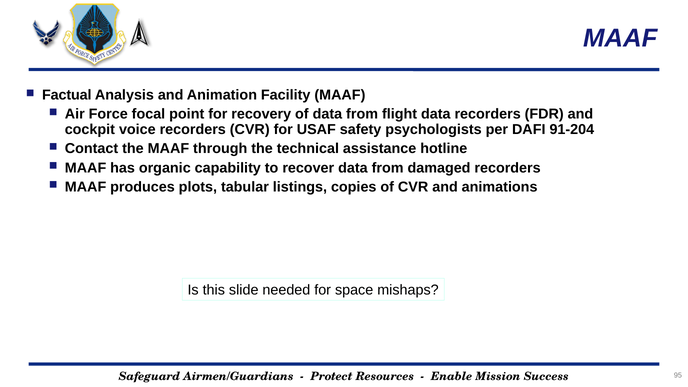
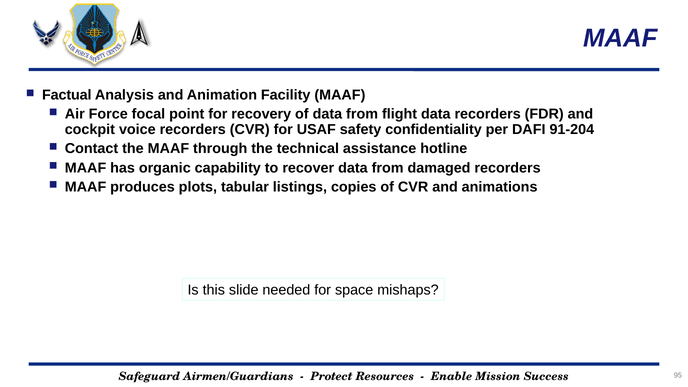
psychologists: psychologists -> confidentiality (433, 130)
